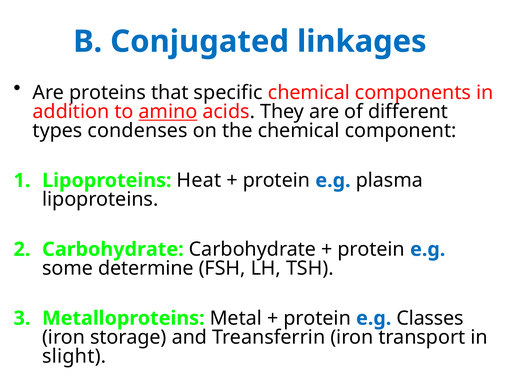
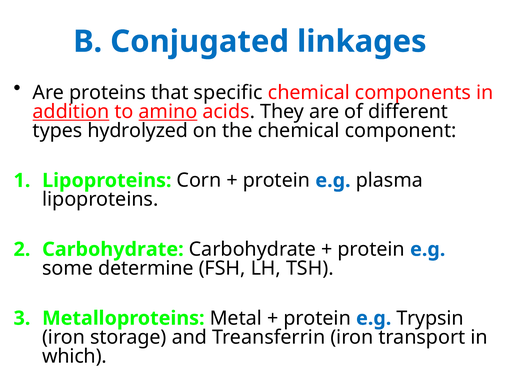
addition underline: none -> present (71, 112)
condenses: condenses -> hydrolyzed (138, 131)
Heat: Heat -> Corn (199, 180)
Classes: Classes -> Trypsin (430, 318)
slight: slight -> which (74, 356)
